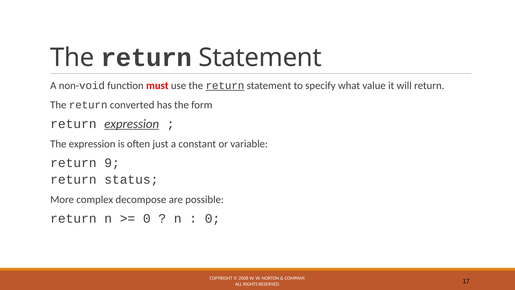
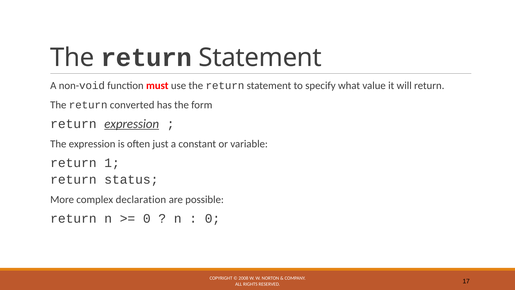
return underline: present -> none (225, 86)
9: 9 -> 1 (112, 163)
decompose: decompose -> declaration (141, 199)
